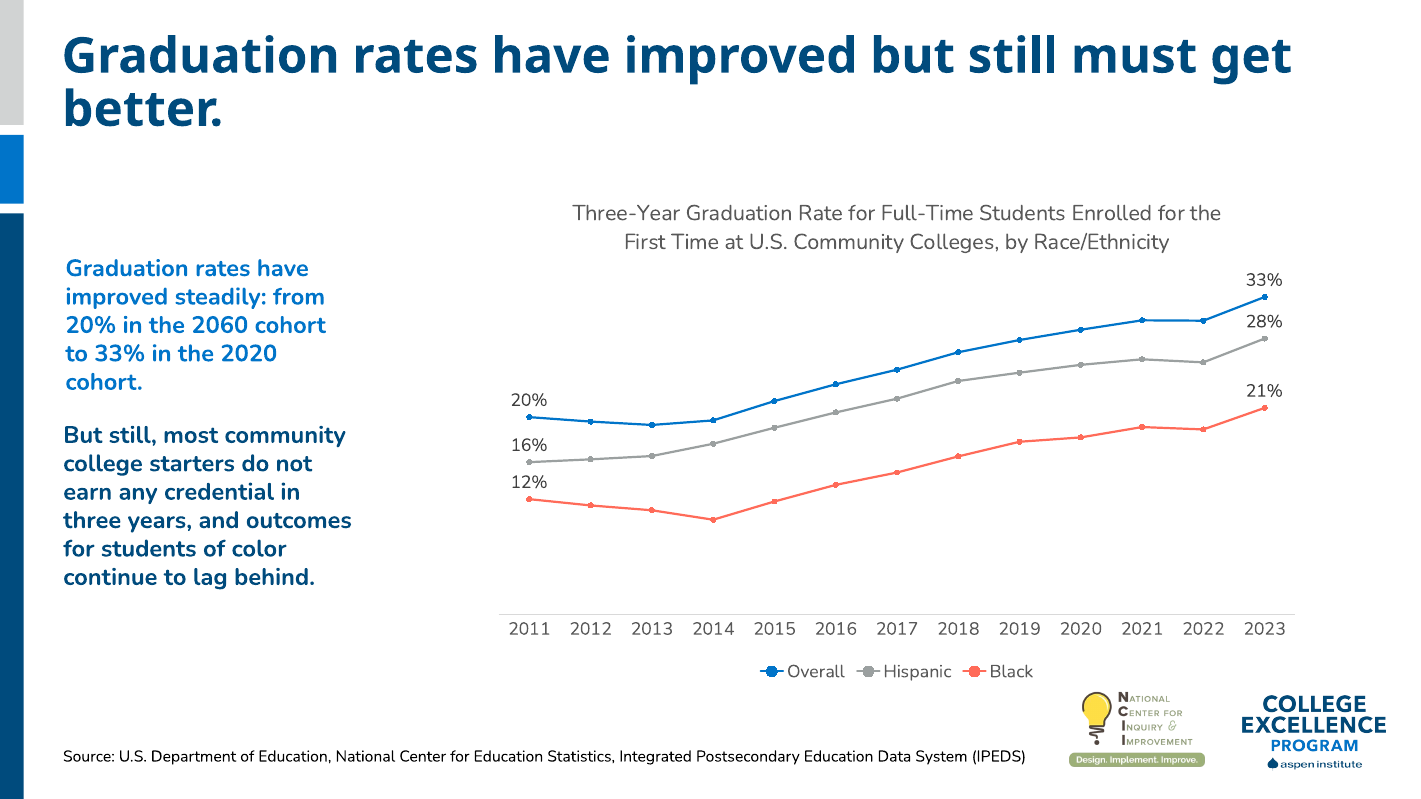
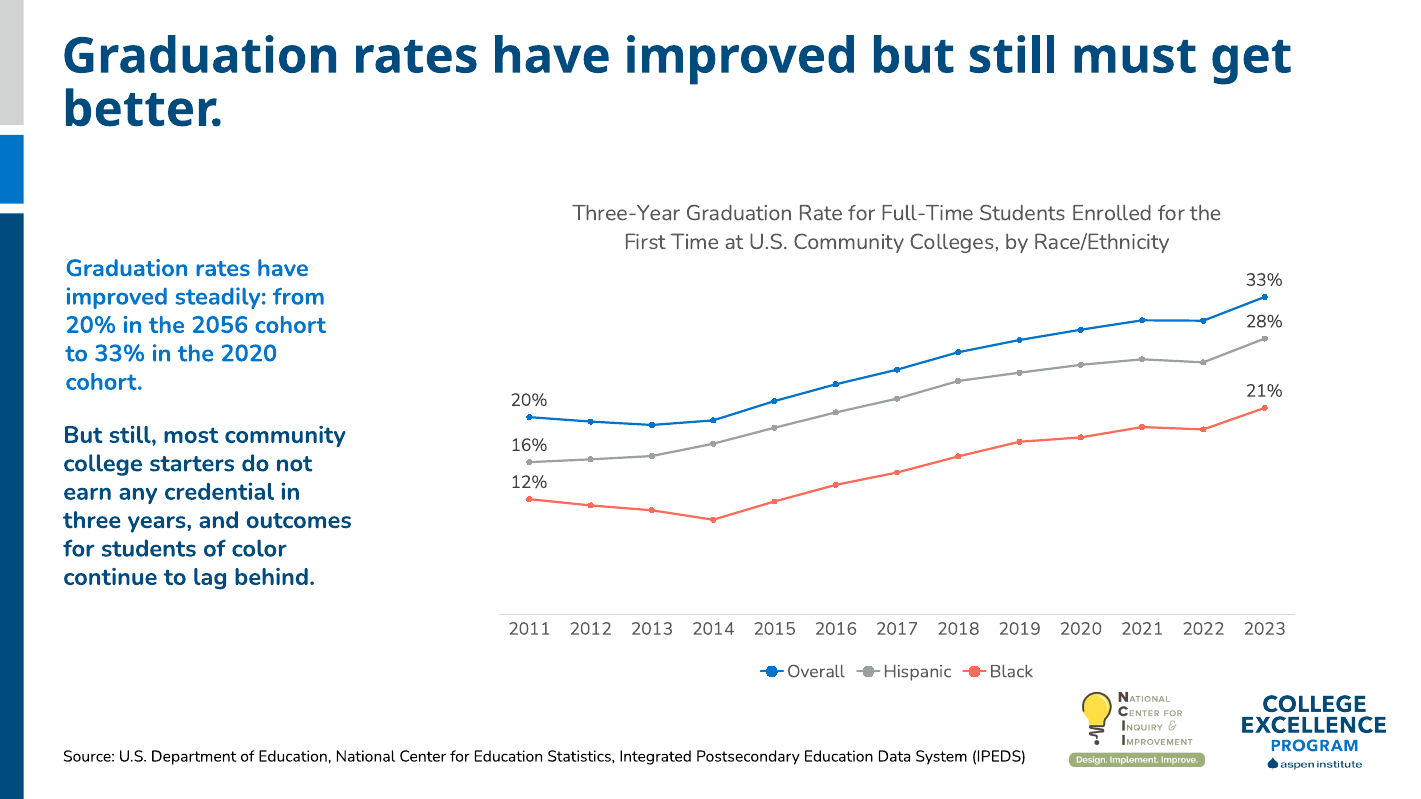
2060: 2060 -> 2056 (220, 325)
